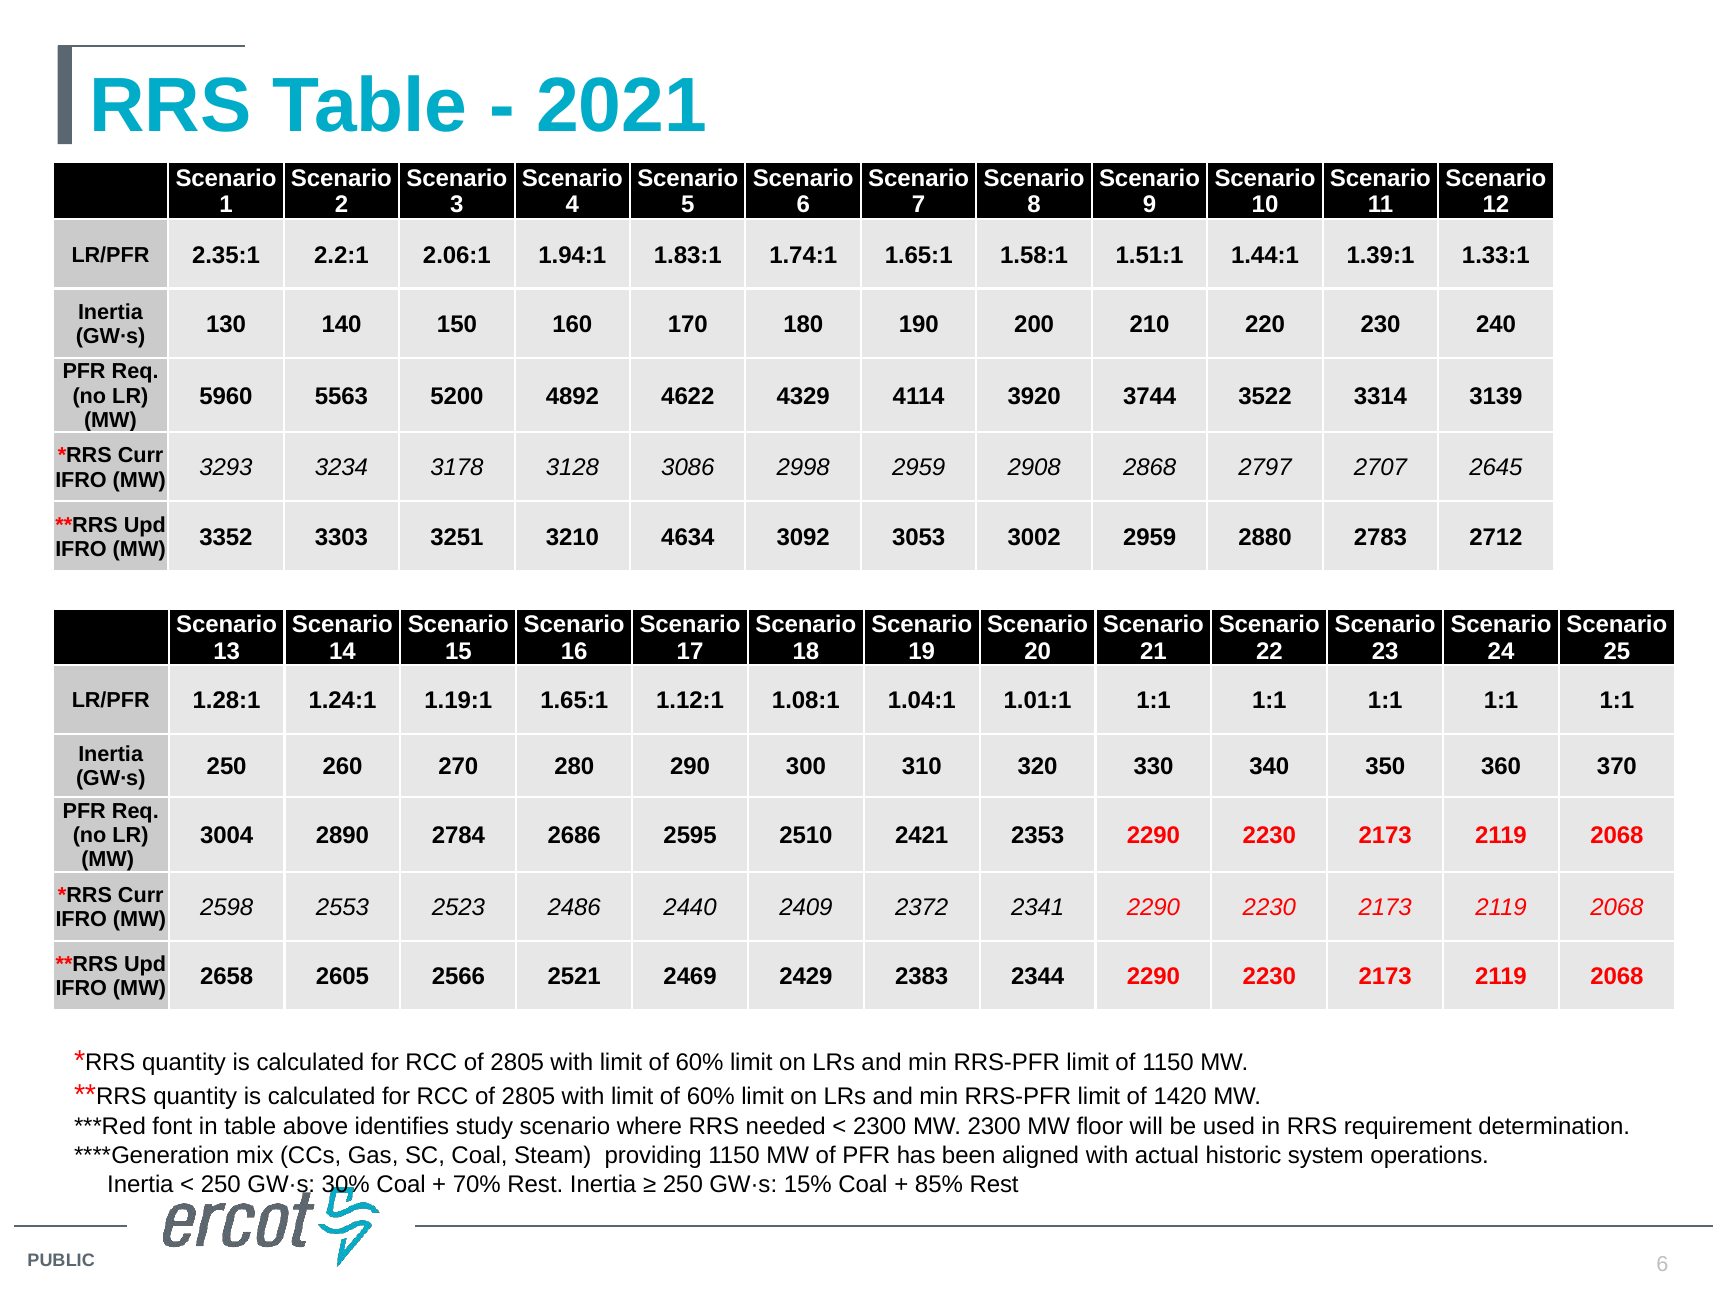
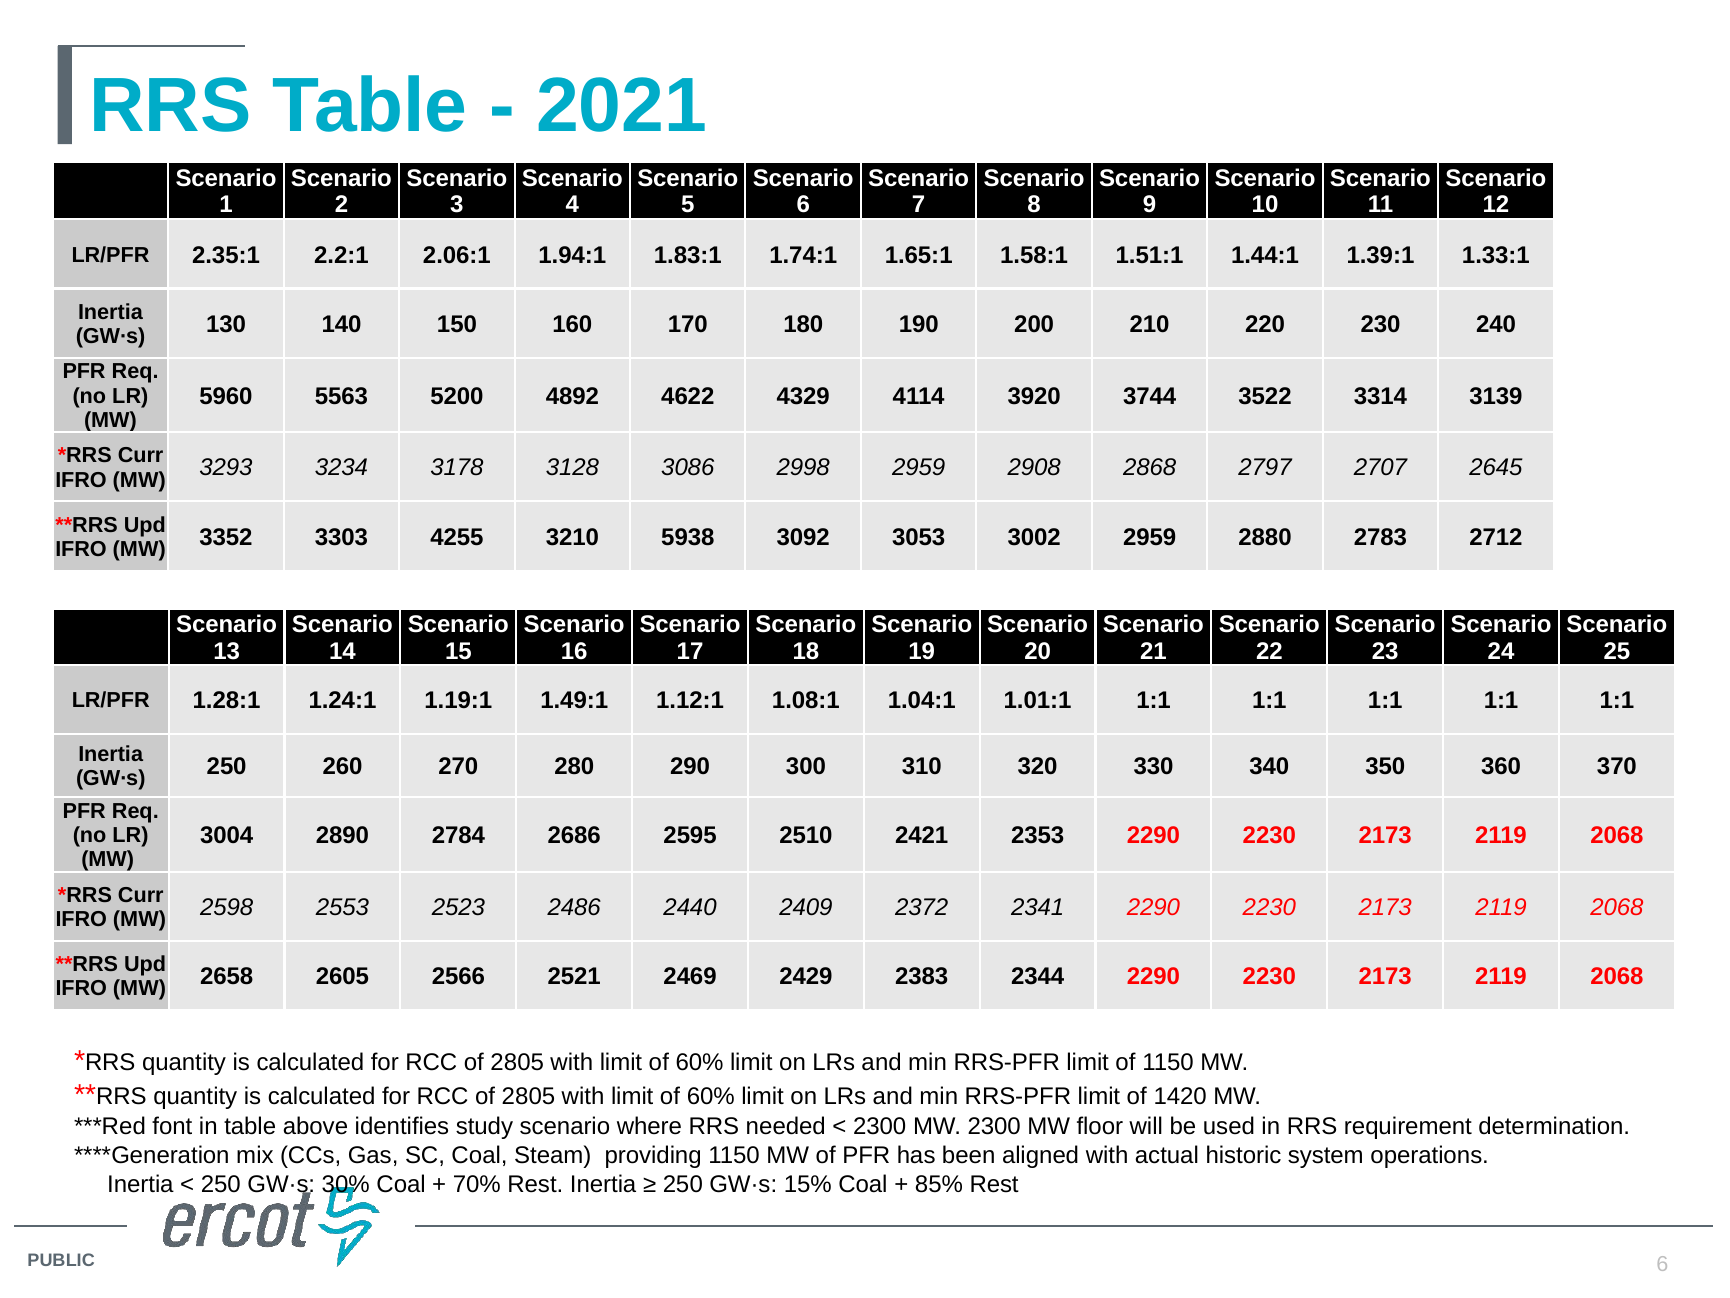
3251: 3251 -> 4255 (457, 537)
4634: 4634 -> 5938 (688, 537)
1.19:1 1.65:1: 1.65:1 -> 1.49:1 (574, 700)
